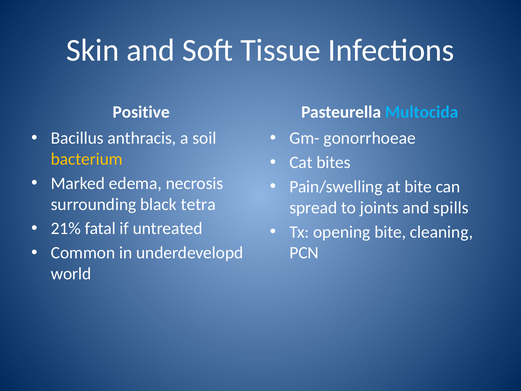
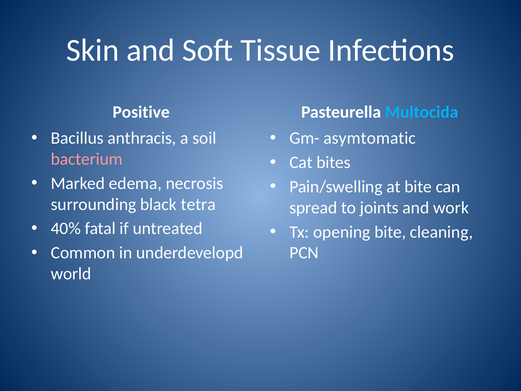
gonorrhoeae: gonorrhoeae -> asymtomatic (370, 138)
bacterium colour: yellow -> pink (87, 159)
spills: spills -> work (451, 208)
21%: 21% -> 40% (66, 228)
